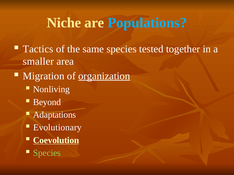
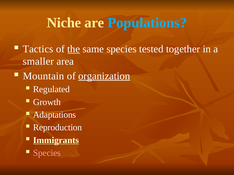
the underline: none -> present (74, 49)
Migration: Migration -> Mountain (44, 76)
Nonliving: Nonliving -> Regulated (51, 90)
Beyond: Beyond -> Growth (47, 102)
Evolutionary: Evolutionary -> Reproduction (58, 128)
Coevolution: Coevolution -> Immigrants (56, 141)
Species colour: light green -> pink (47, 153)
